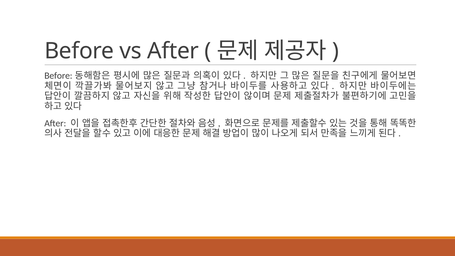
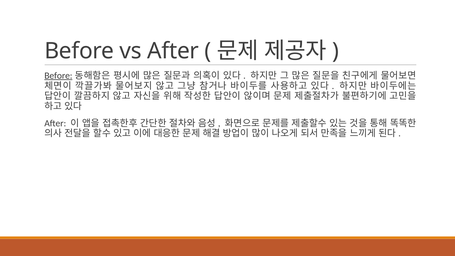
Before underline: none -> present (58, 76)
